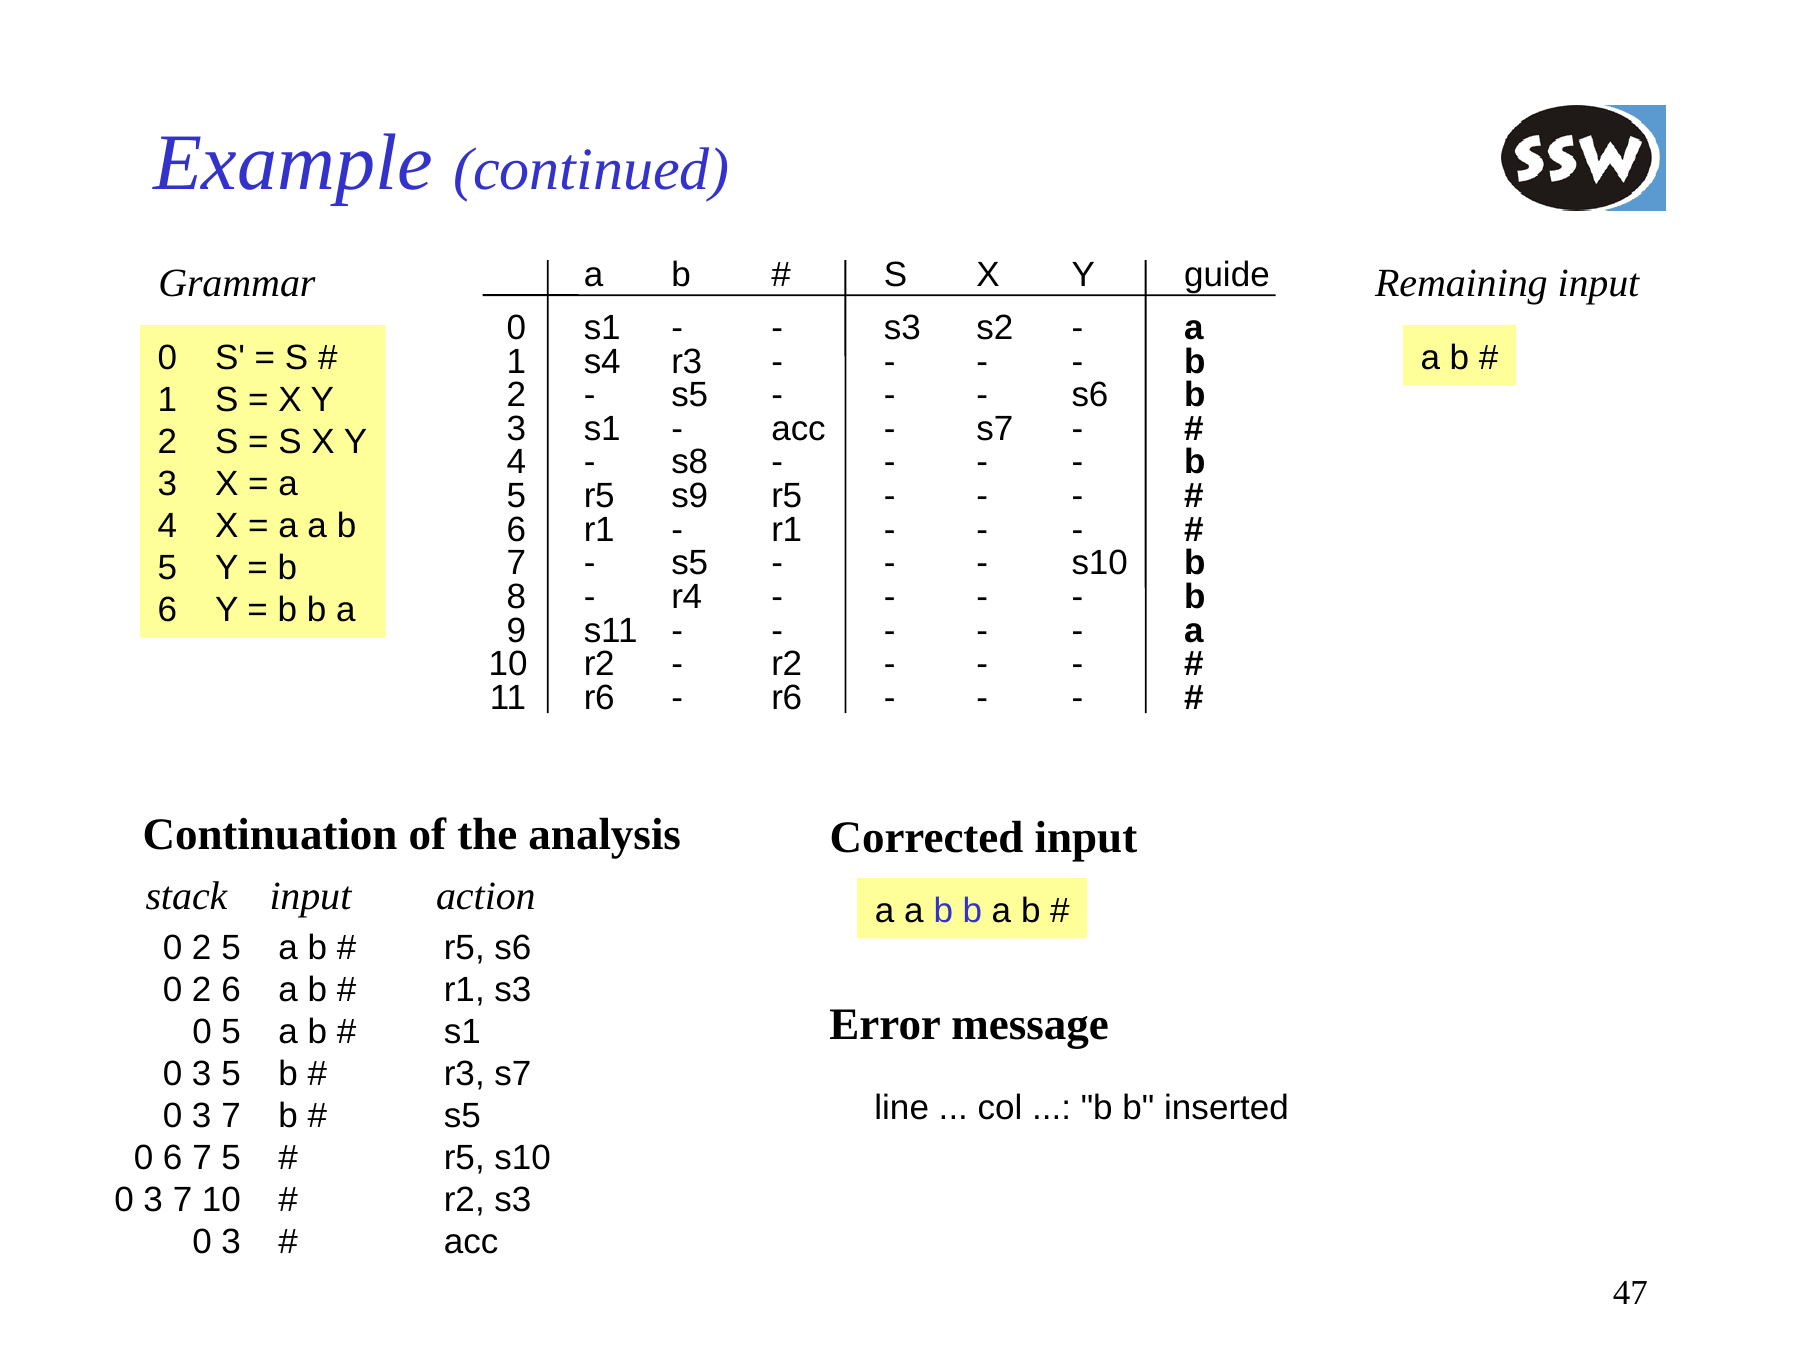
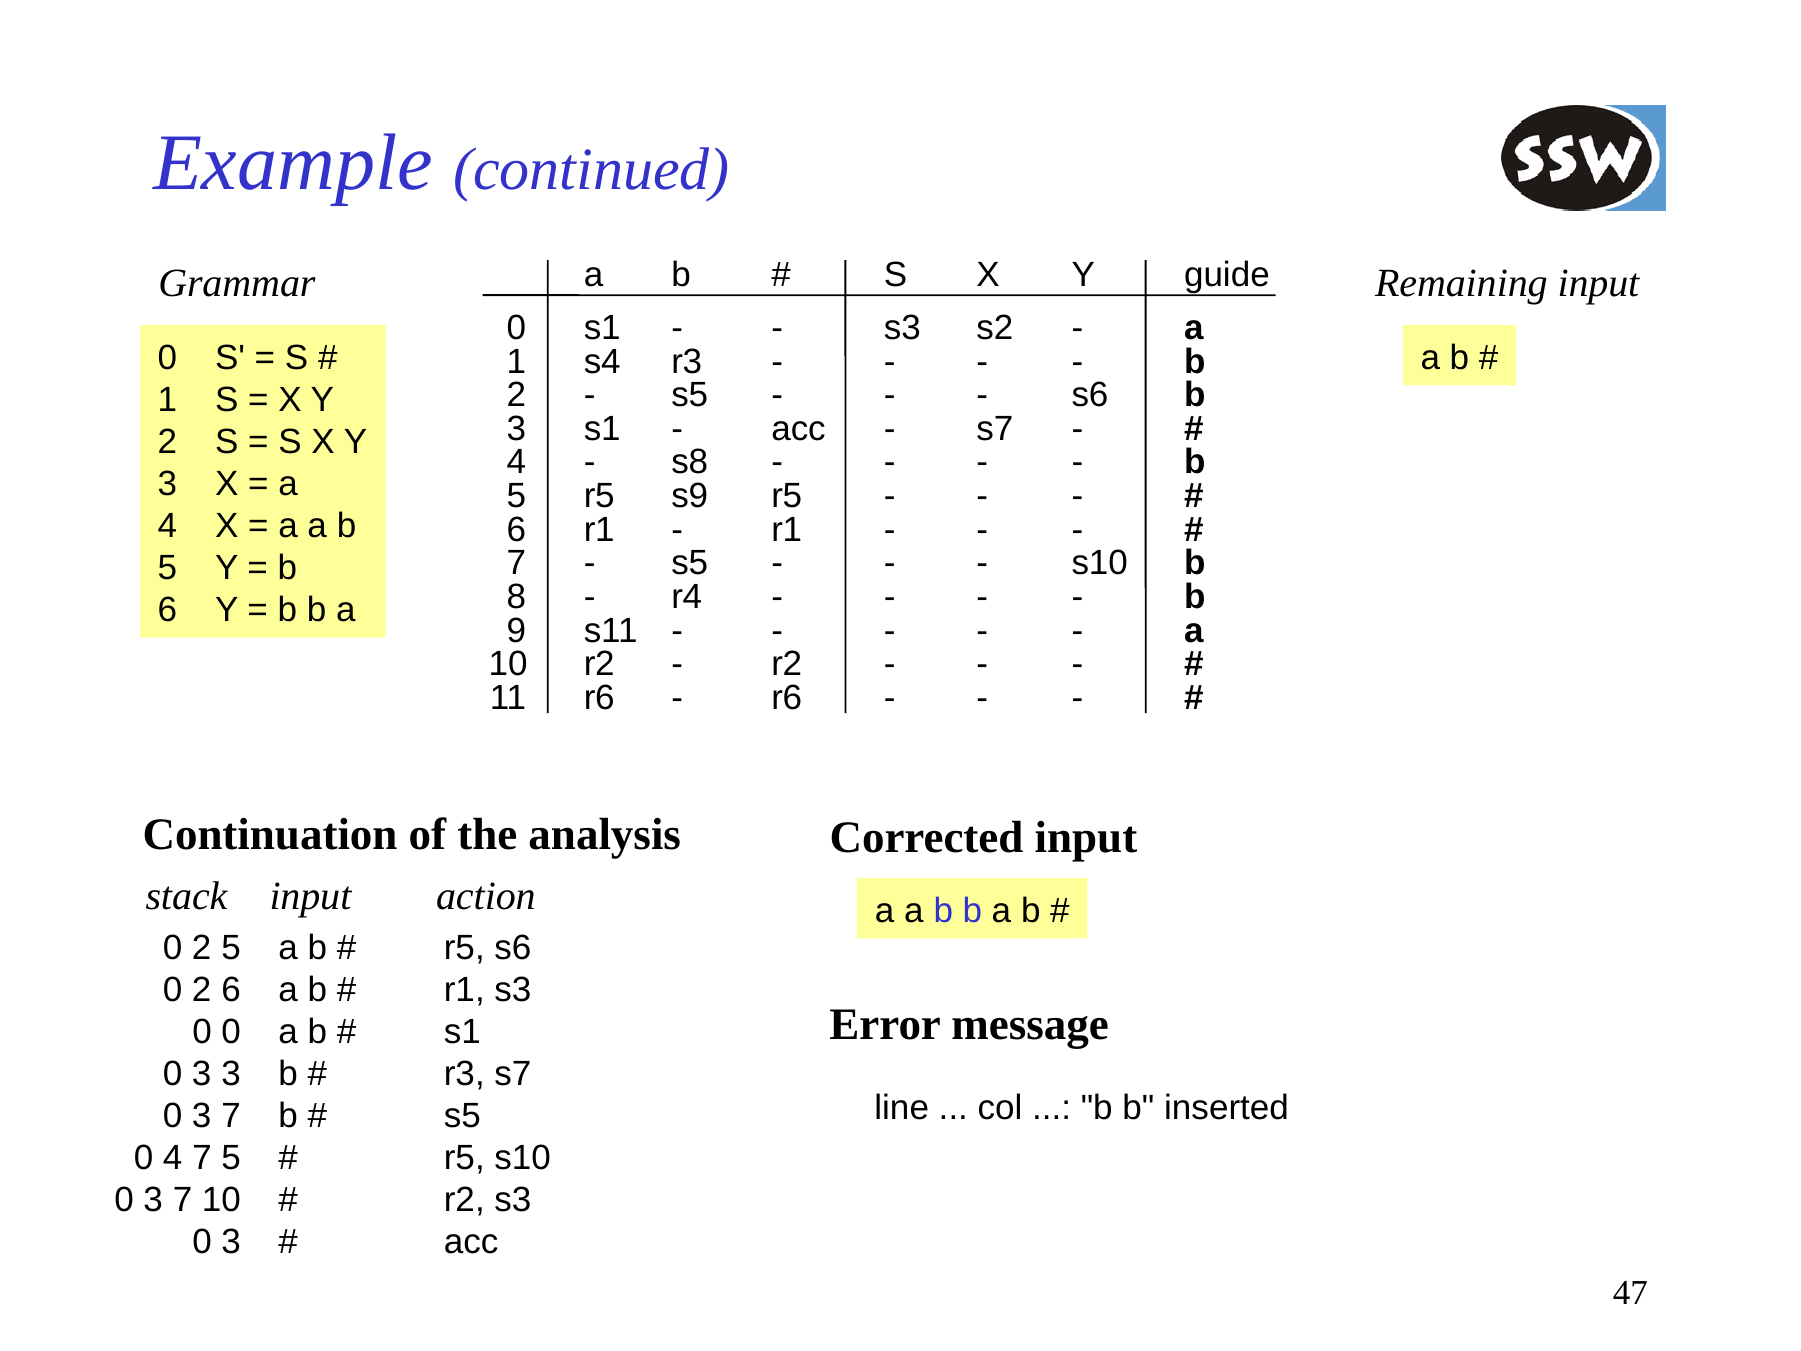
0 5: 5 -> 0 (231, 1032)
3 5: 5 -> 3 (231, 1074)
0 6: 6 -> 4 (173, 1158)
